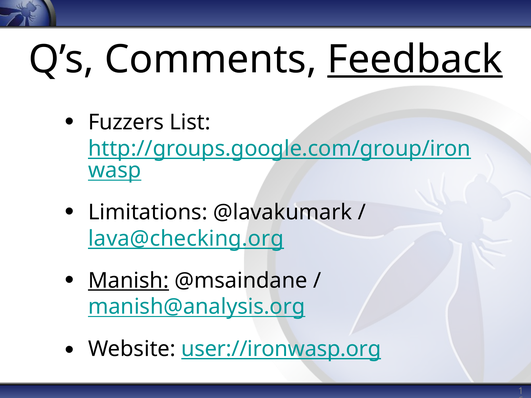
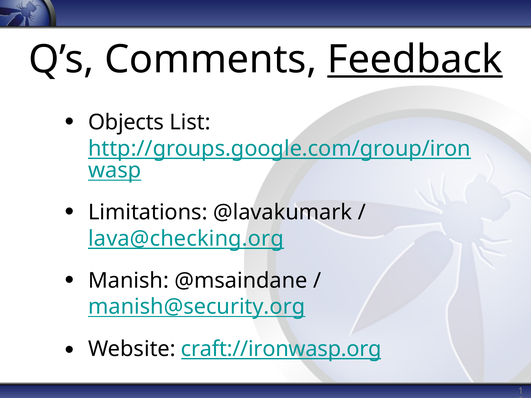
Fuzzers: Fuzzers -> Objects (126, 122)
Manish underline: present -> none (129, 281)
manish@analysis.org: manish@analysis.org -> manish@security.org (197, 307)
user://ironwasp.org: user://ironwasp.org -> craft://ironwasp.org (281, 349)
